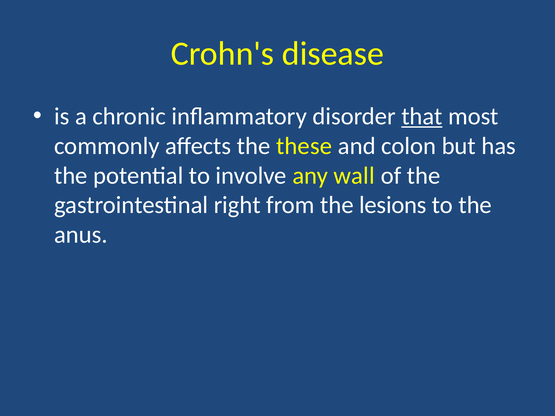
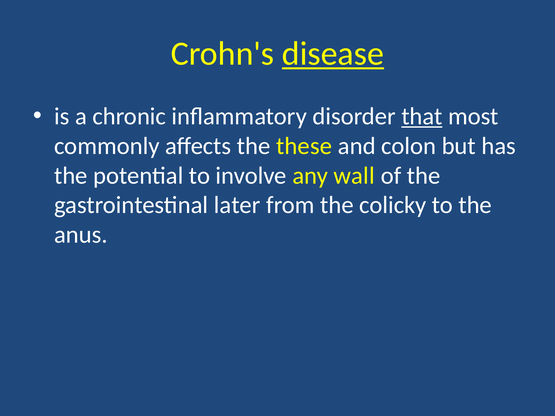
disease underline: none -> present (333, 54)
right: right -> later (237, 205)
lesions: lesions -> colicky (393, 205)
